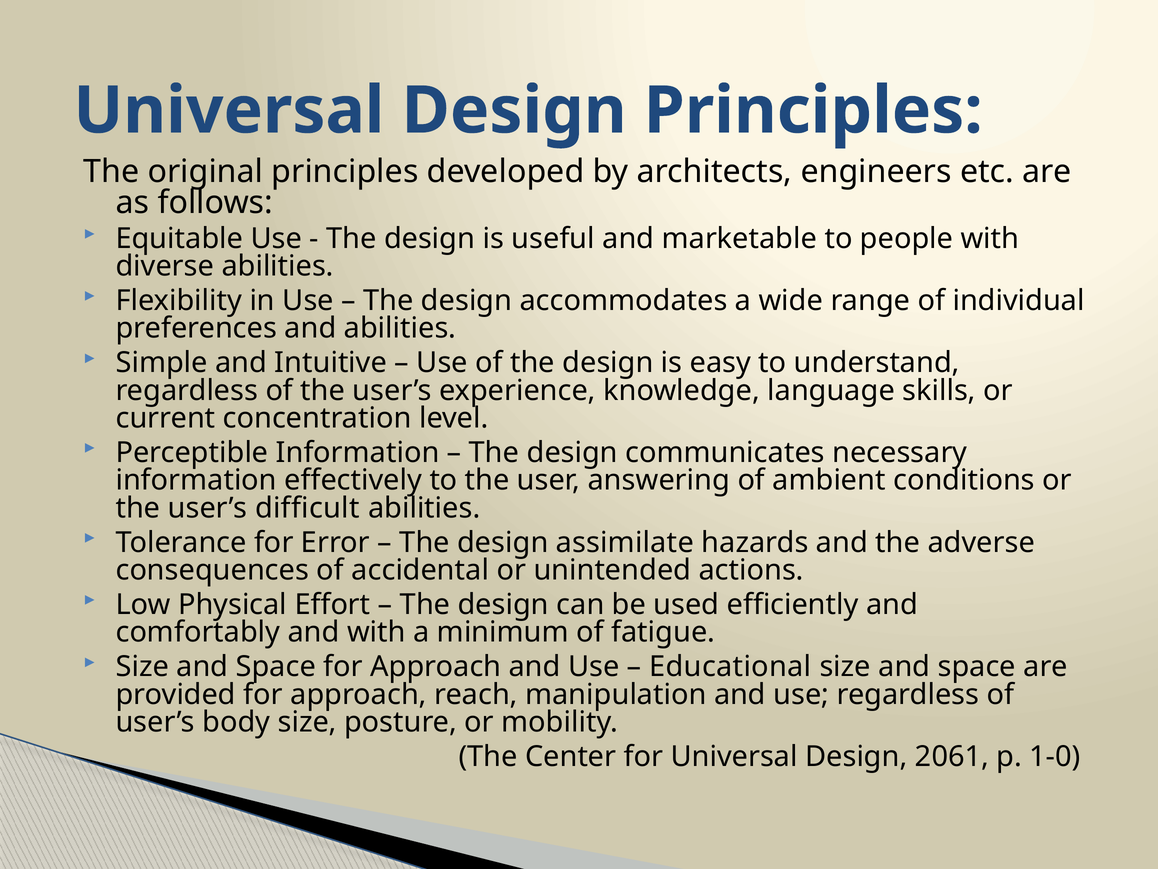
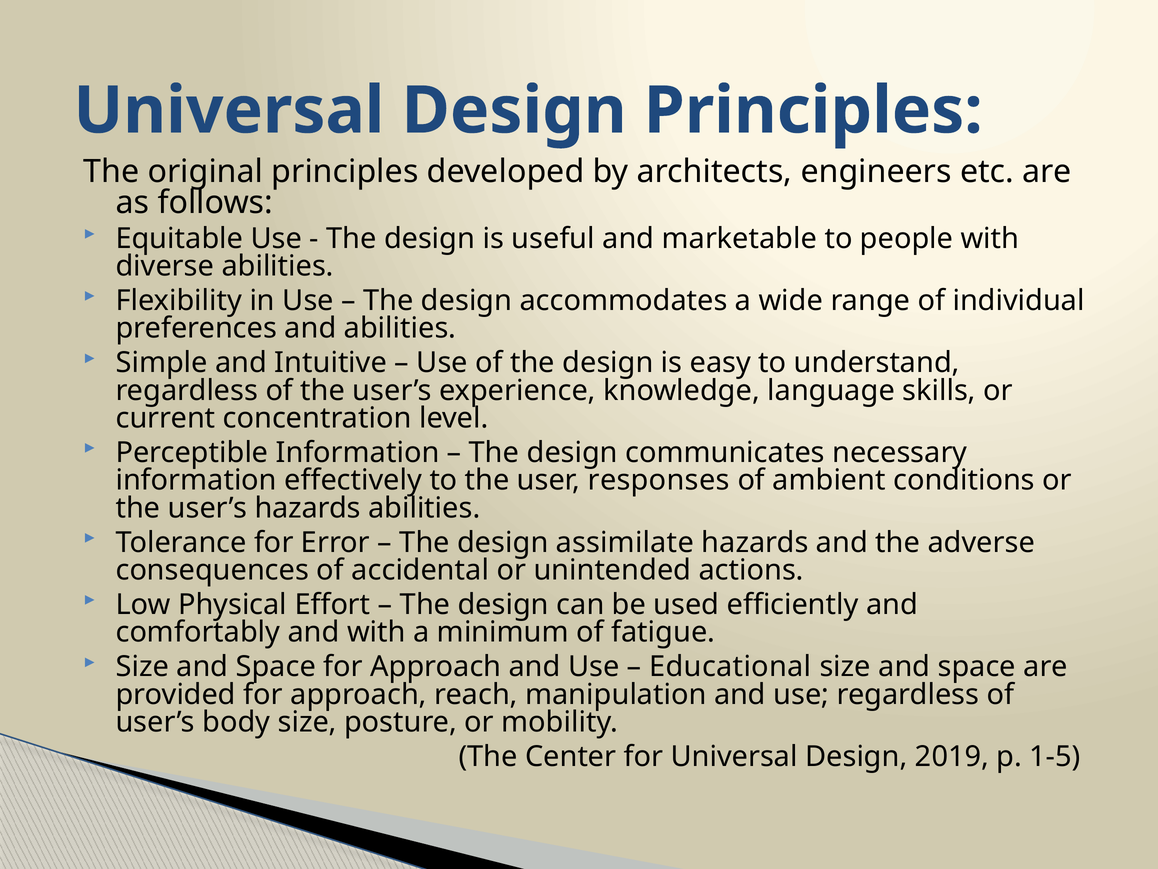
answering: answering -> responses (659, 480)
user’s difficult: difficult -> hazards (308, 508)
2061: 2061 -> 2019 (952, 756)
1-0: 1-0 -> 1-5 (1055, 756)
